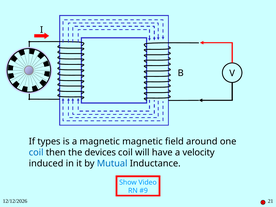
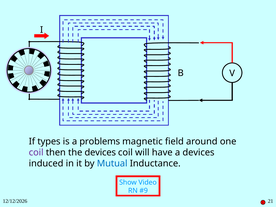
a magnetic: magnetic -> problems (100, 141)
coil colour: blue -> purple (36, 152)
a velocity: velocity -> devices (198, 152)
